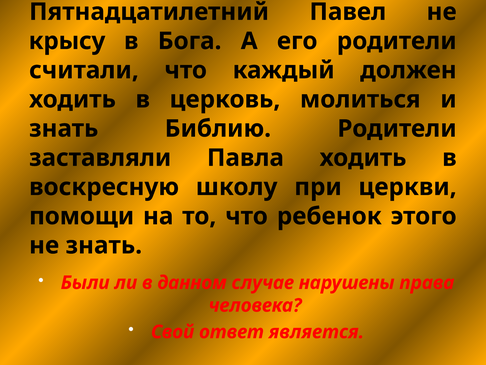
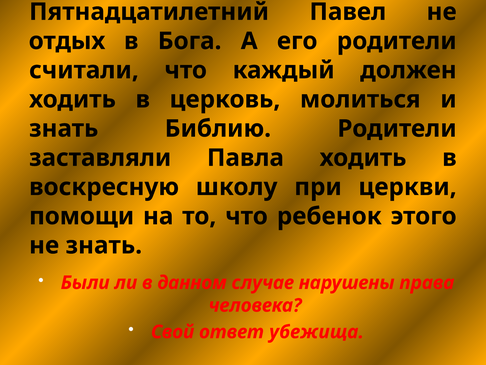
крысу: крысу -> отдых (67, 41)
является: является -> убежища (316, 332)
